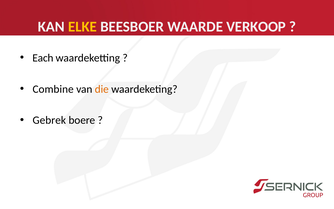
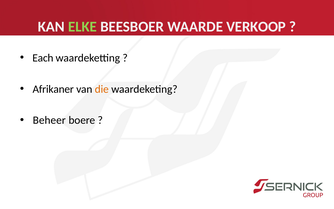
ELKE colour: yellow -> light green (83, 27)
Combine: Combine -> Afrikaner (53, 89)
Gebrek: Gebrek -> Beheer (49, 120)
